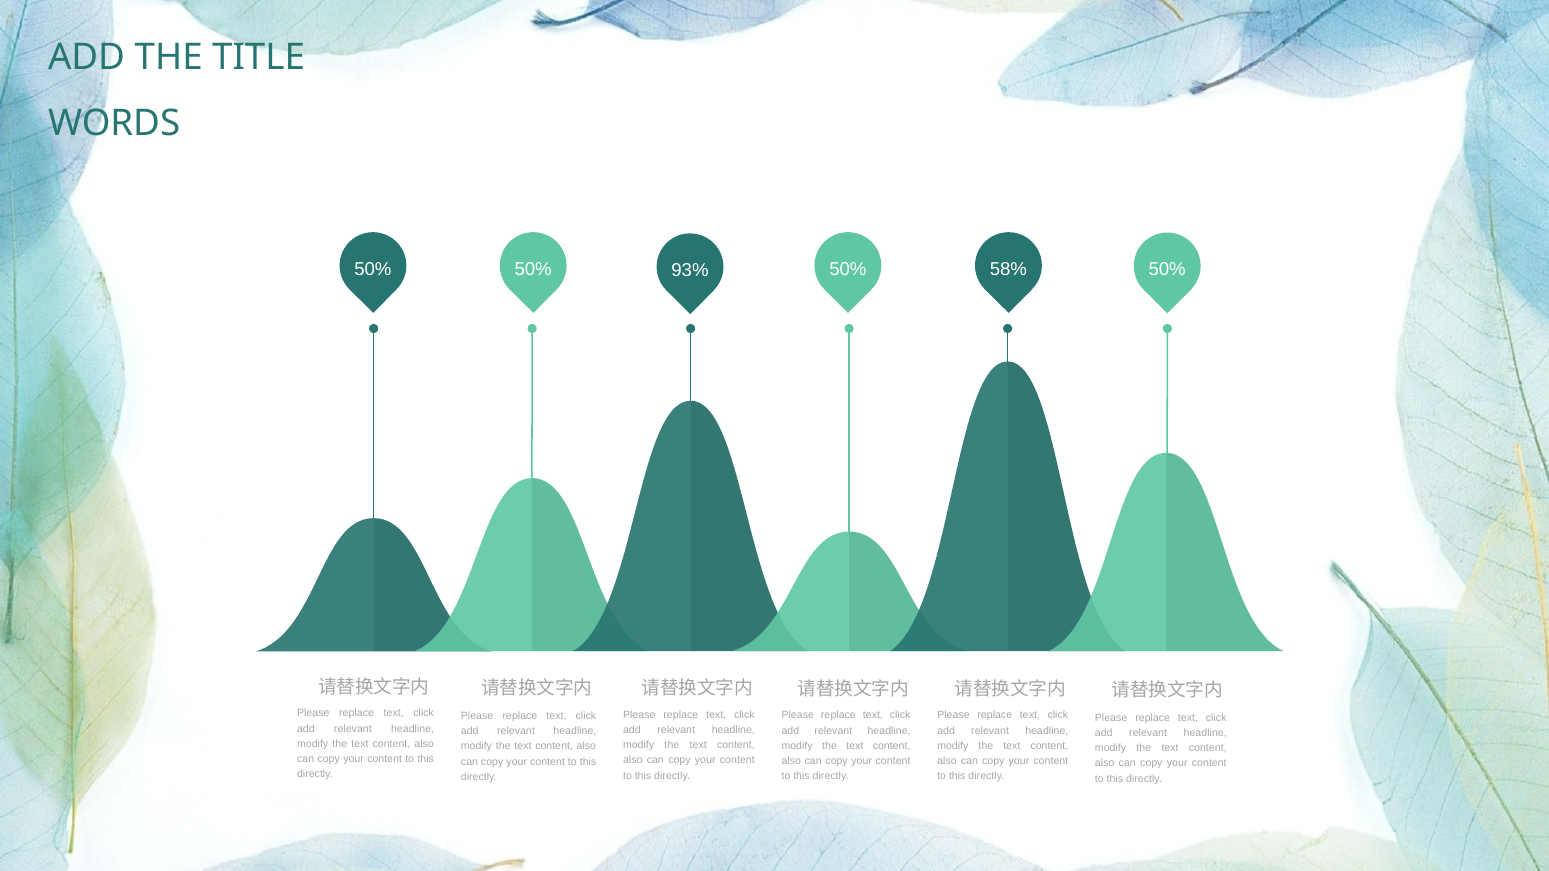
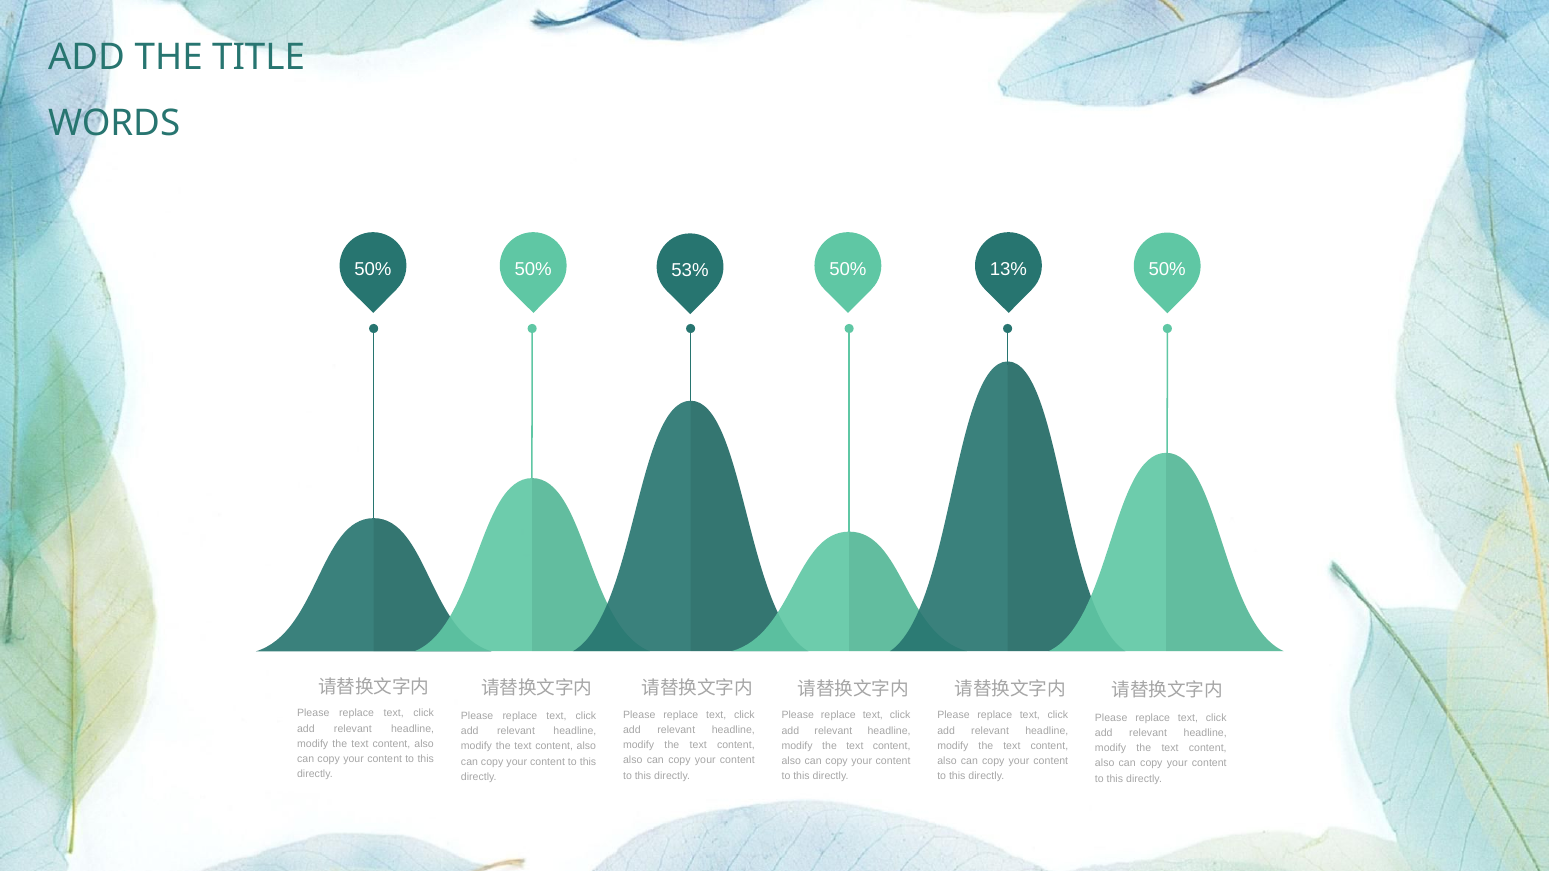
93%: 93% -> 53% (690, 270)
58%: 58% -> 13% (1008, 269)
